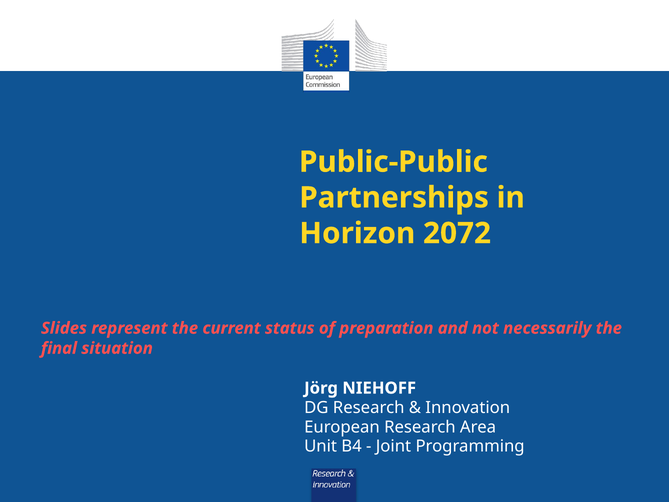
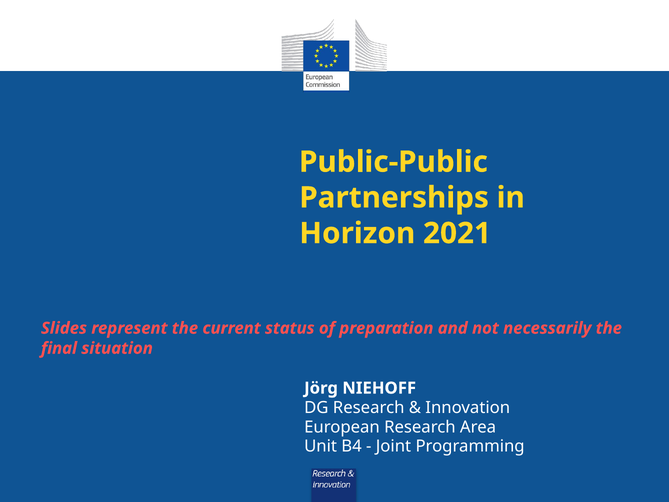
2072: 2072 -> 2021 (457, 233)
